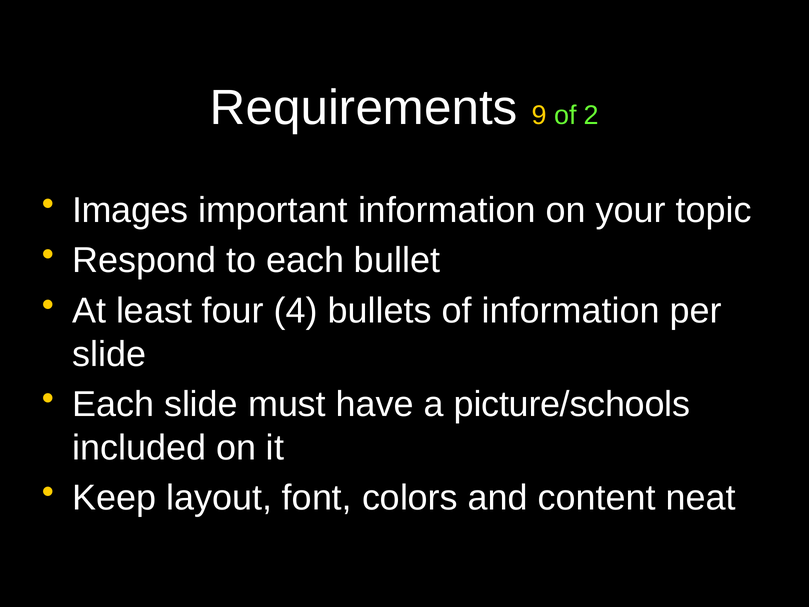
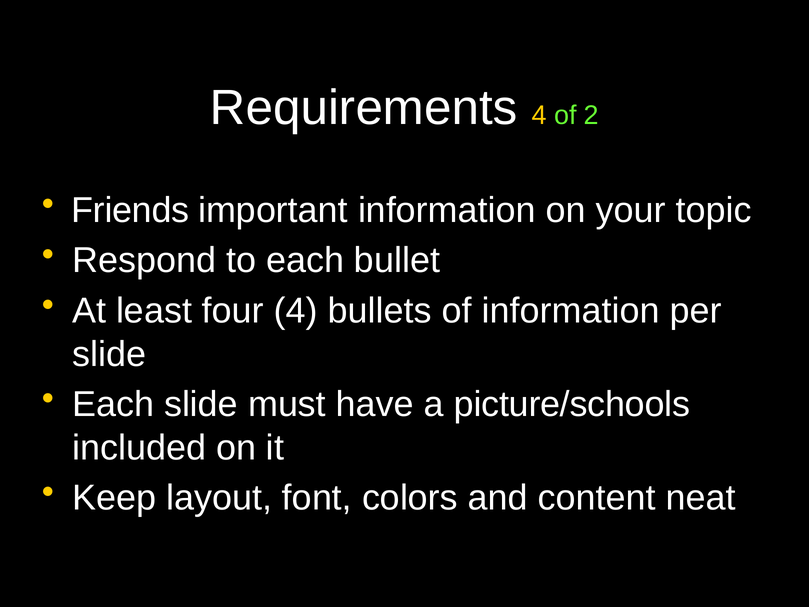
Requirements 9: 9 -> 4 (539, 115)
Images: Images -> Friends (130, 210)
